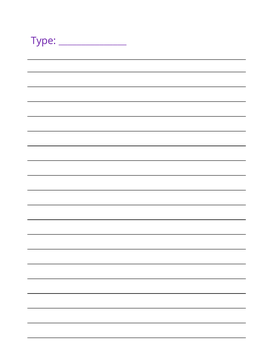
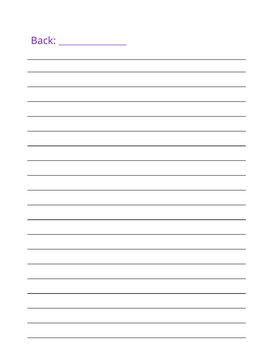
Type: Type -> Back (43, 41)
